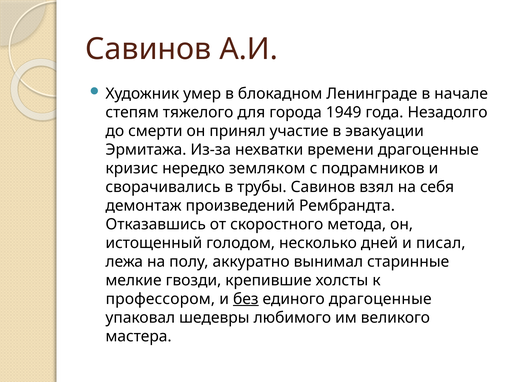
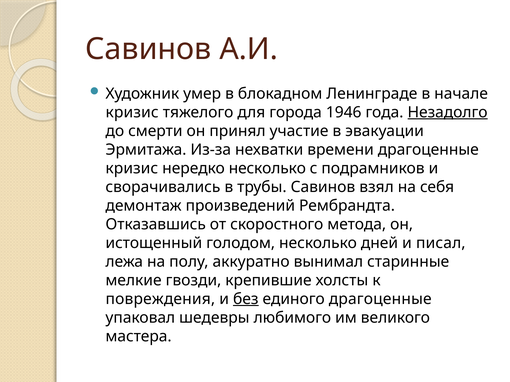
степям: степям -> кризис (132, 112)
1949: 1949 -> 1946 (344, 112)
Незадолго underline: none -> present (448, 112)
нередко земляком: земляком -> несколько (267, 168)
профессором: профессором -> повреждения (160, 299)
